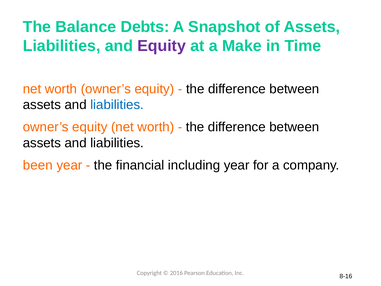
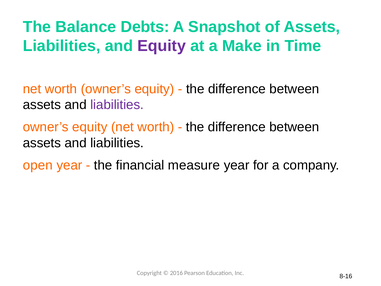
liabilities colour: blue -> purple (117, 105)
been: been -> open (38, 165)
including: including -> measure (194, 165)
